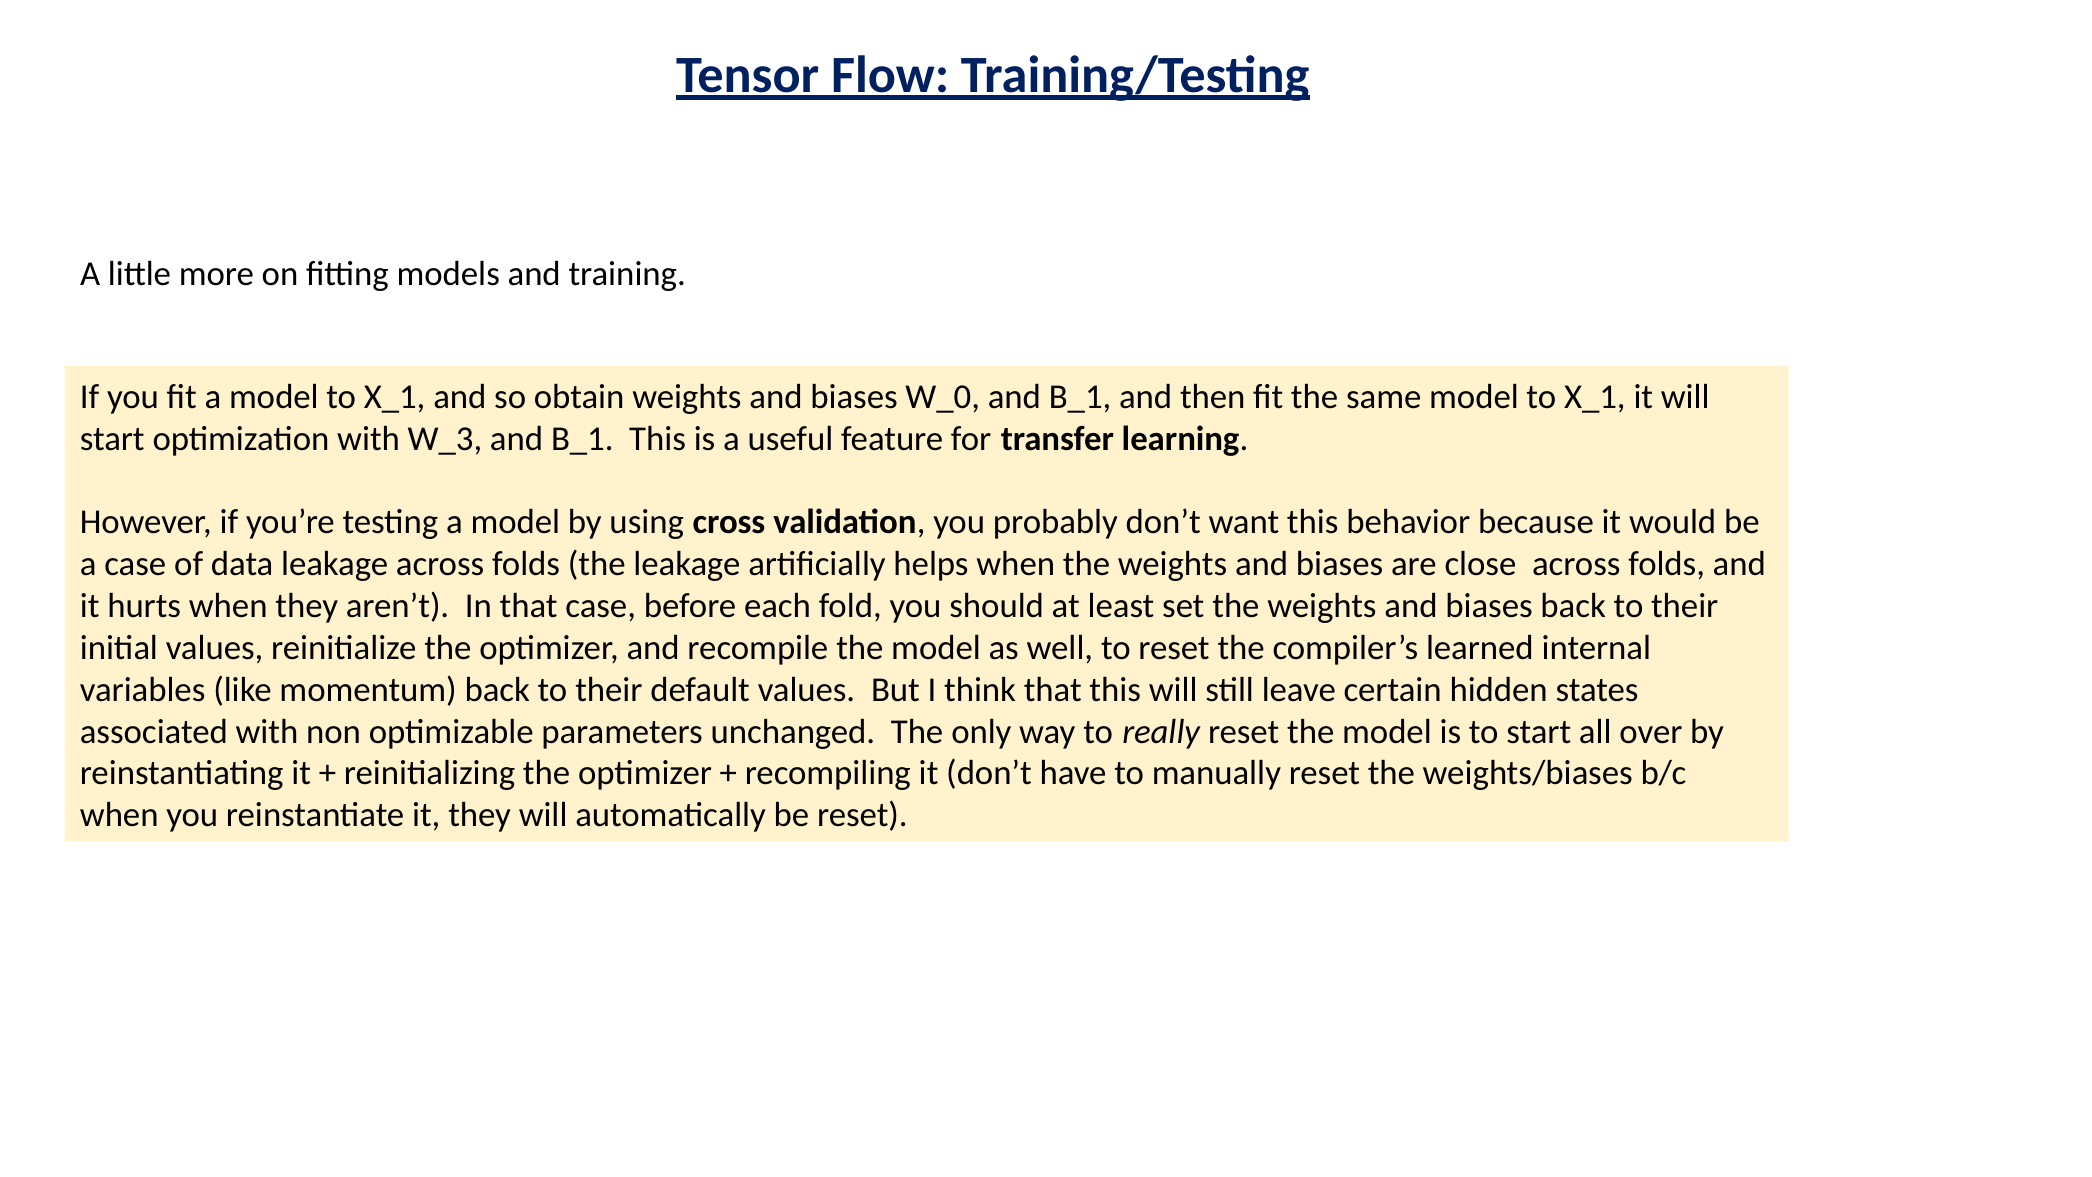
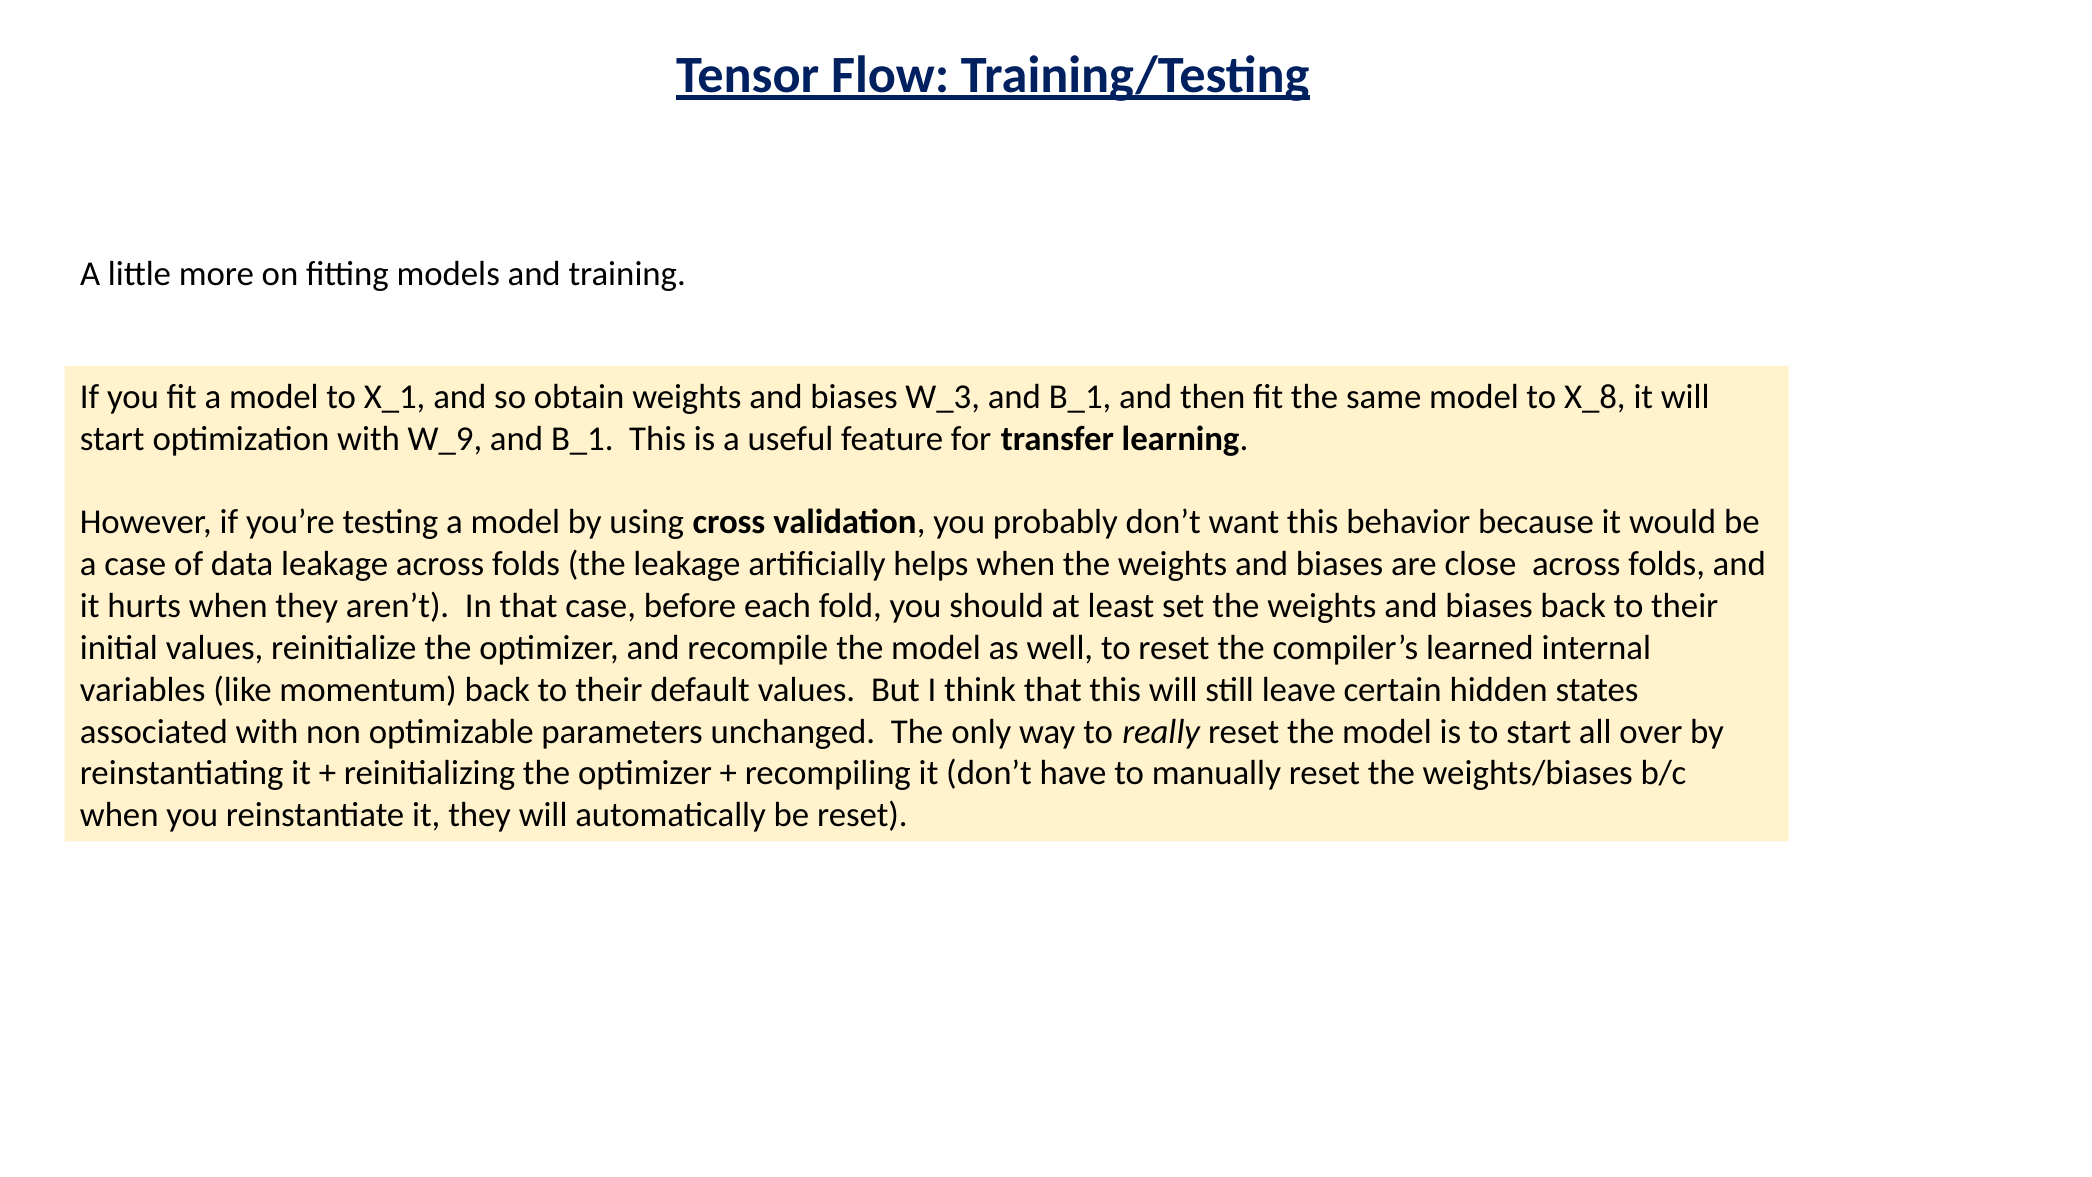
W_0: W_0 -> W_3 (943, 397)
same model to X_1: X_1 -> X_8 (1595, 397)
W_3: W_3 -> W_9 (445, 439)
